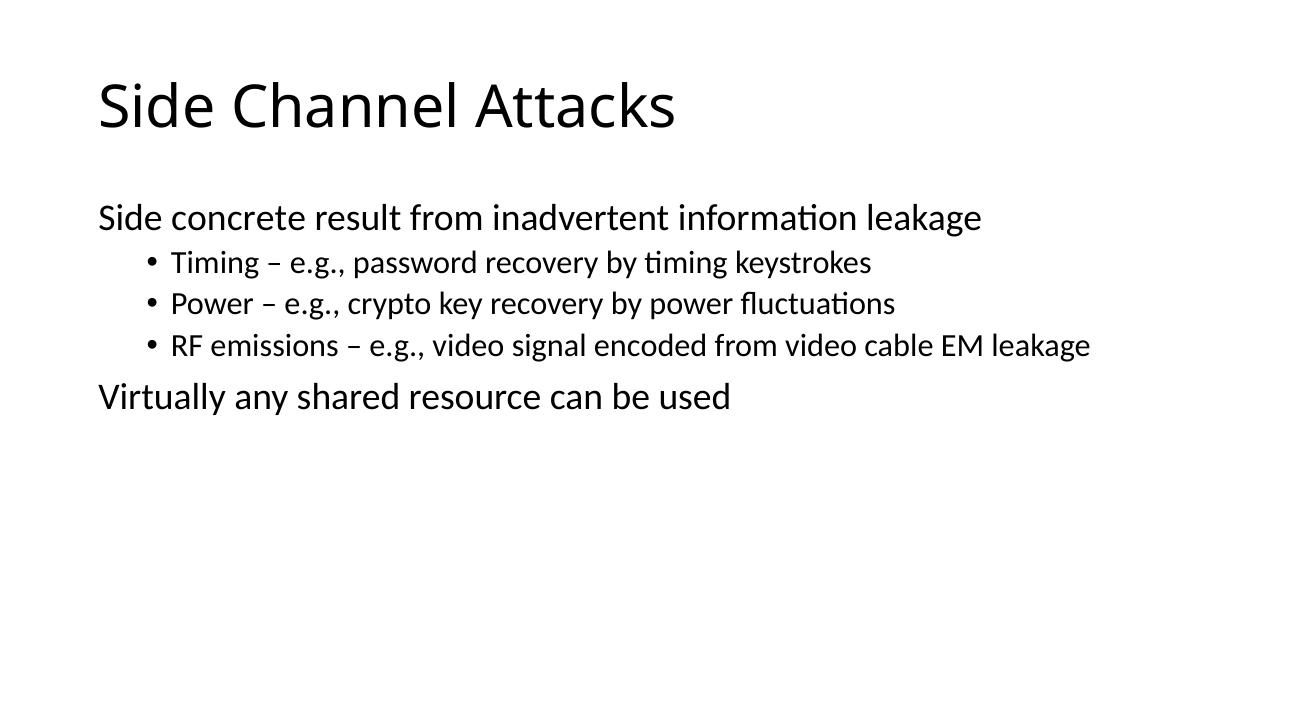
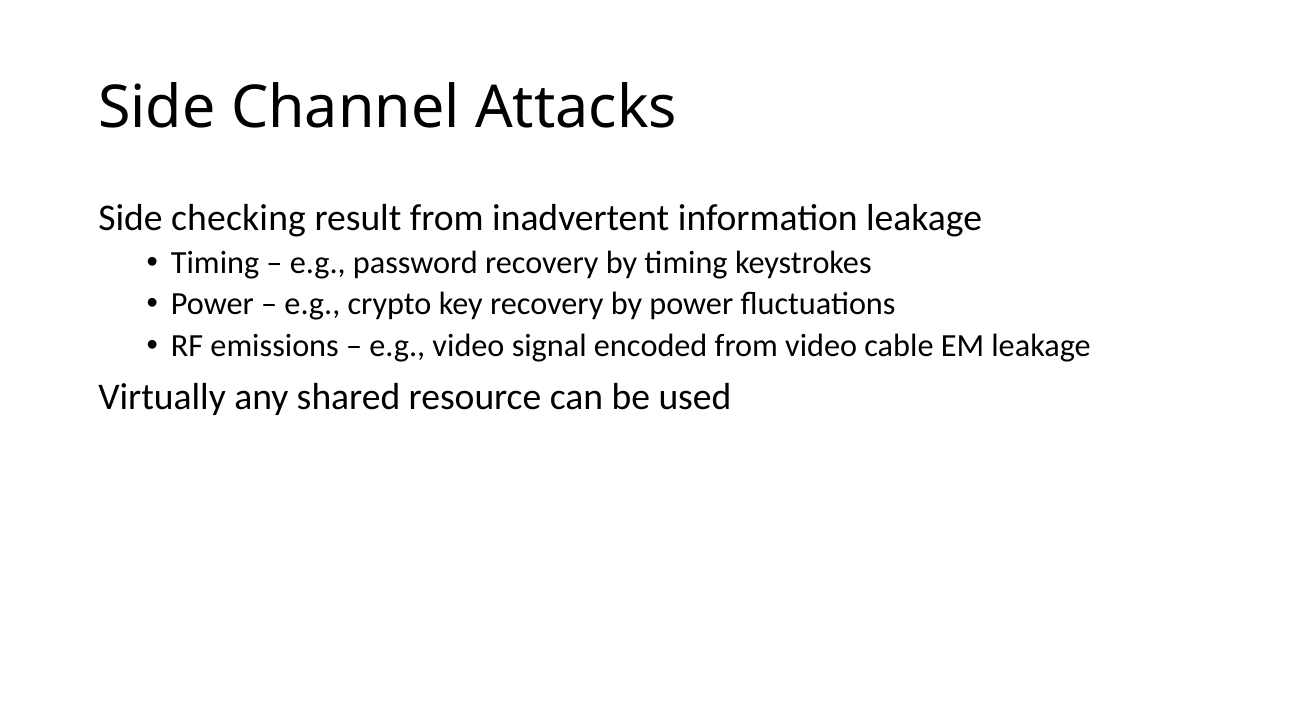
concrete: concrete -> checking (238, 218)
